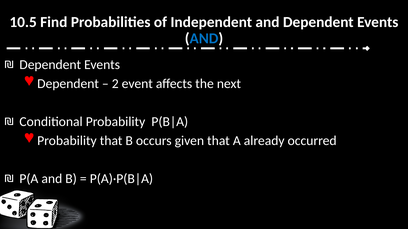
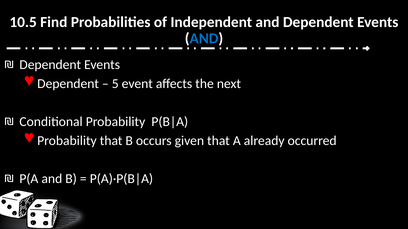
2: 2 -> 5 (115, 84)
